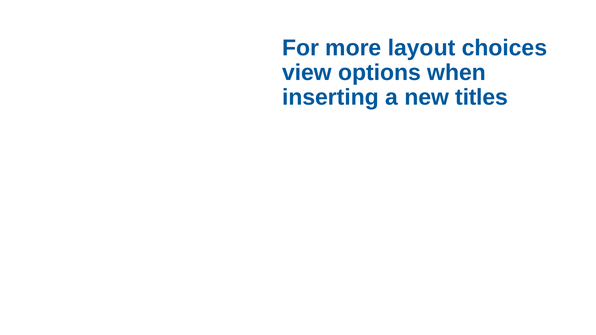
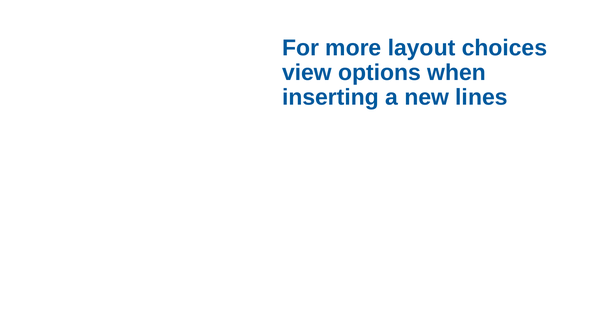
titles: titles -> lines (481, 97)
